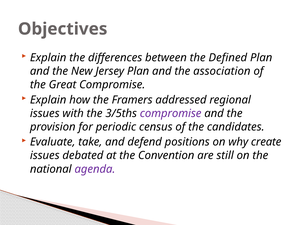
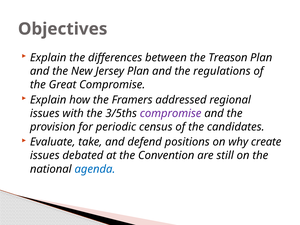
Defined: Defined -> Treason (228, 58)
association: association -> regulations (222, 71)
agenda colour: purple -> blue (95, 169)
